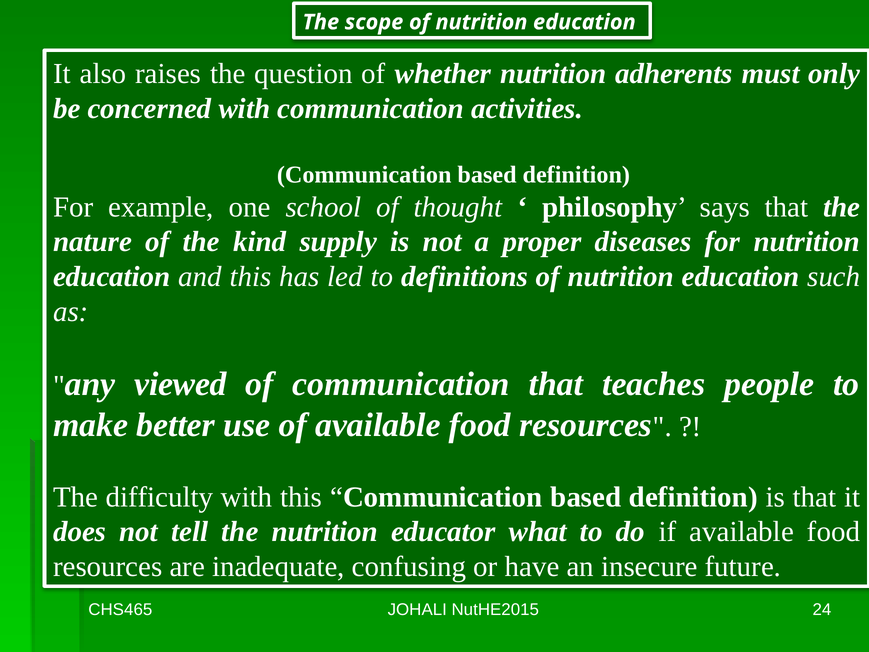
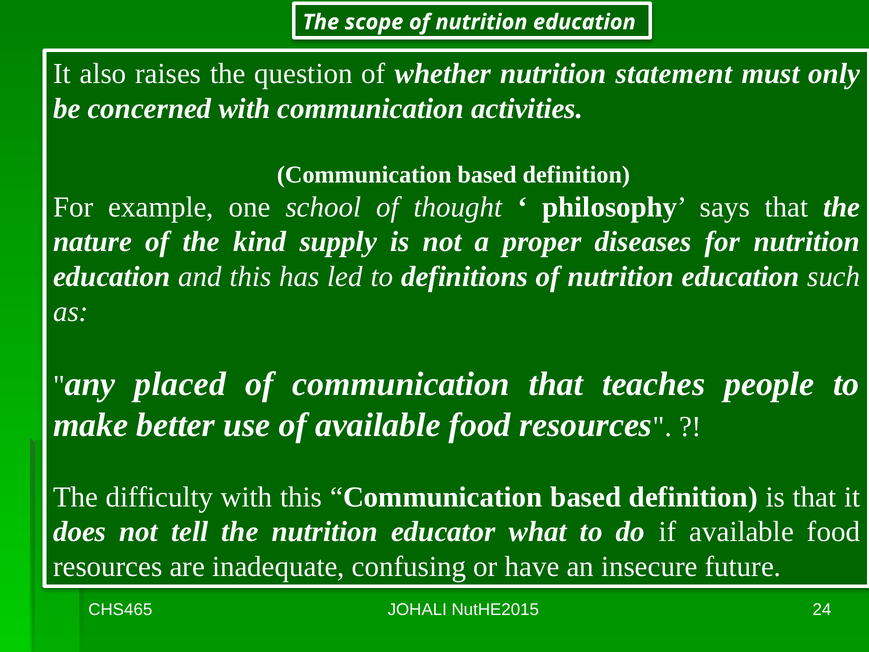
adherents: adherents -> statement (674, 74)
viewed: viewed -> placed (180, 384)
